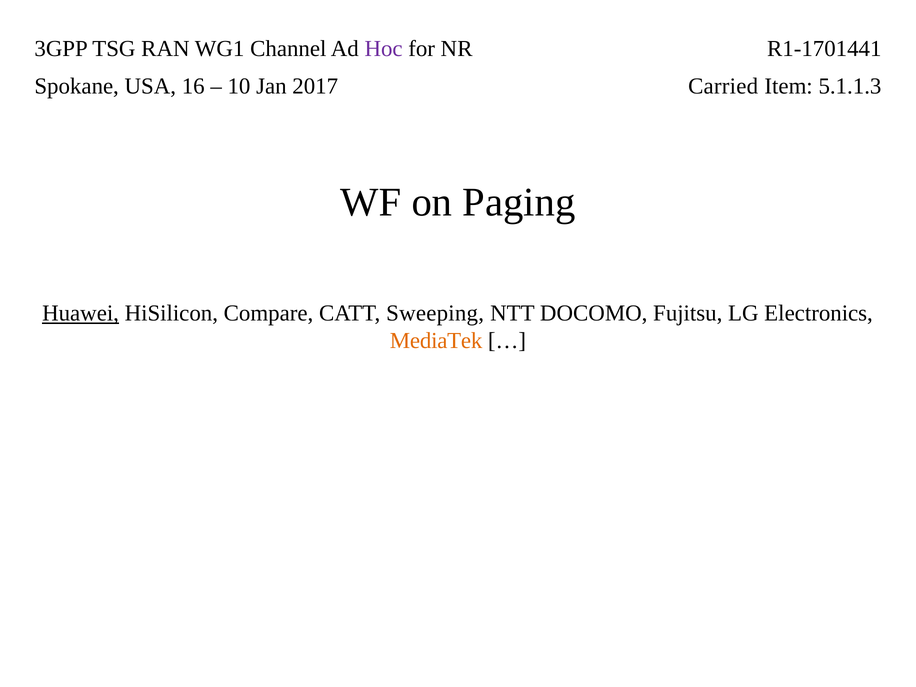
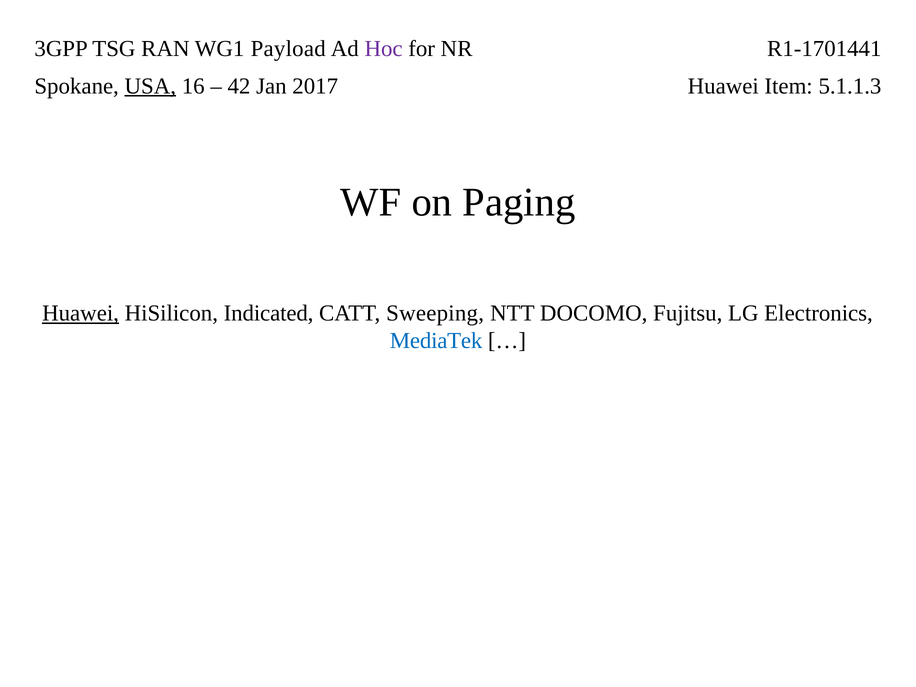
Channel: Channel -> Payload (288, 49)
USA underline: none -> present (150, 86)
10: 10 -> 42 (239, 86)
2017 Carried: Carried -> Huawei (723, 86)
Compare: Compare -> Indicated (269, 313)
MediaTek colour: orange -> blue (436, 341)
